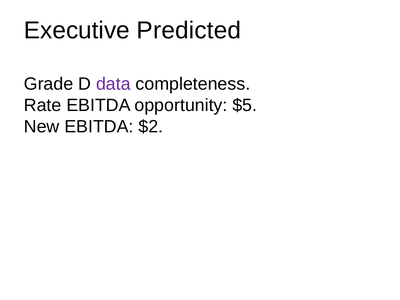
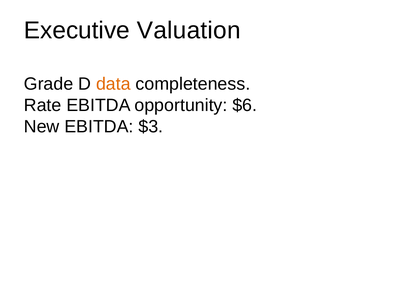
Predicted: Predicted -> Valuation (189, 30)
data colour: purple -> orange (113, 84)
$5: $5 -> $6 (245, 105)
$2: $2 -> $3 (151, 127)
